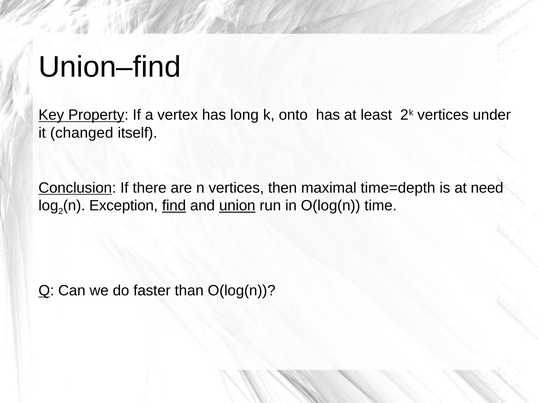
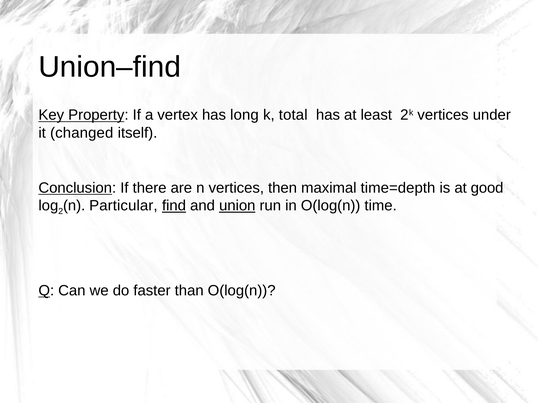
onto: onto -> total (293, 115)
need: need -> good (487, 188)
Exception: Exception -> Particular (123, 206)
